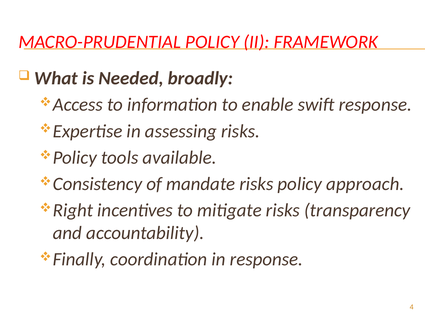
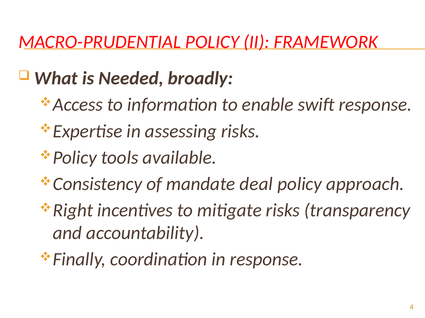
mandate risks: risks -> deal (256, 184)
